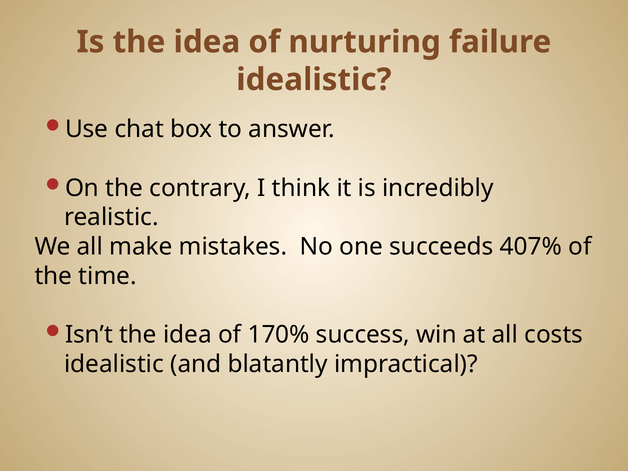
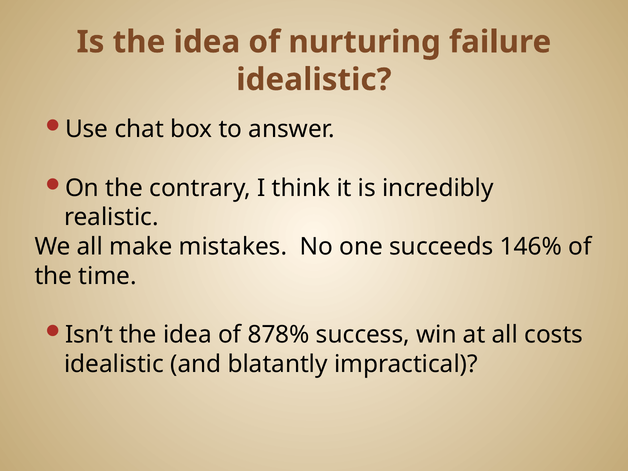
407%: 407% -> 146% (531, 247)
170%: 170% -> 878% (279, 335)
